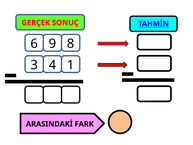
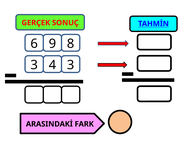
4 1: 1 -> 3 (71, 65)
